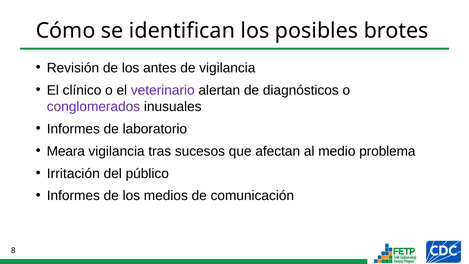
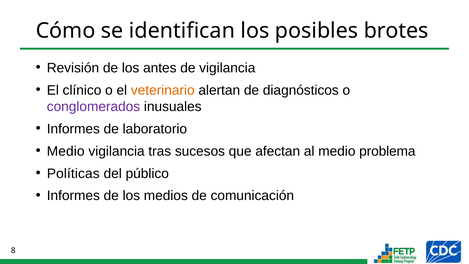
veterinario colour: purple -> orange (163, 90)
Meara: Meara -> Medio (66, 151)
Irritación: Irritación -> Políticas (73, 173)
